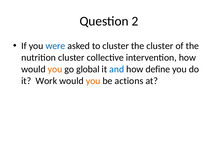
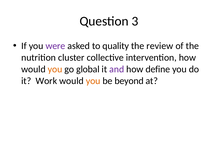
2: 2 -> 3 (135, 21)
were colour: blue -> purple (55, 46)
to cluster: cluster -> quality (116, 46)
the cluster: cluster -> review (160, 46)
and colour: blue -> purple (117, 69)
actions: actions -> beyond (129, 81)
